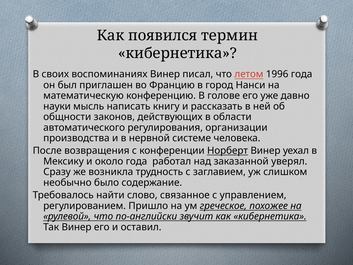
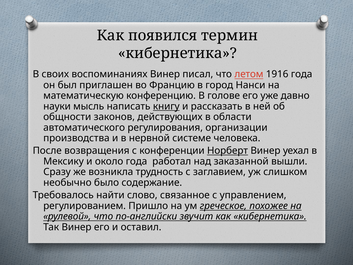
1996: 1996 -> 1916 (277, 74)
книгу underline: none -> present (166, 106)
уверял: уверял -> вышли (289, 161)
